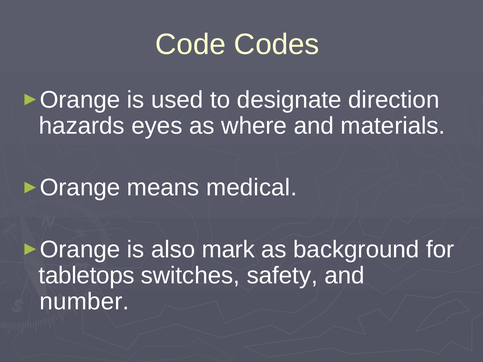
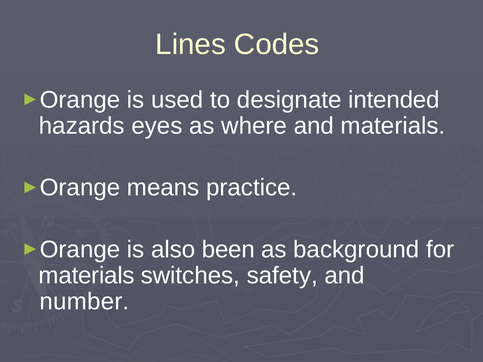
Code: Code -> Lines (191, 44)
direction: direction -> intended (394, 100)
medical: medical -> practice (252, 188)
mark: mark -> been (228, 250)
tabletops: tabletops -> materials (87, 276)
